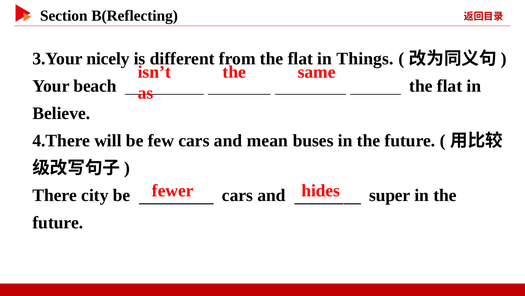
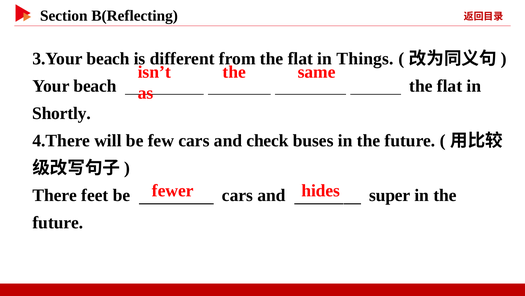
3.Your nicely: nicely -> beach (108, 58)
Believe: Believe -> Shortly (61, 113)
mean: mean -> check (268, 140)
city: city -> feet (95, 195)
